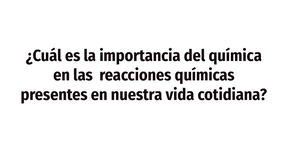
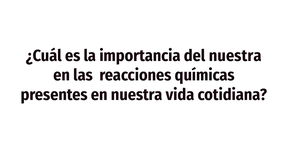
del química: química -> nuestra (235, 56)
